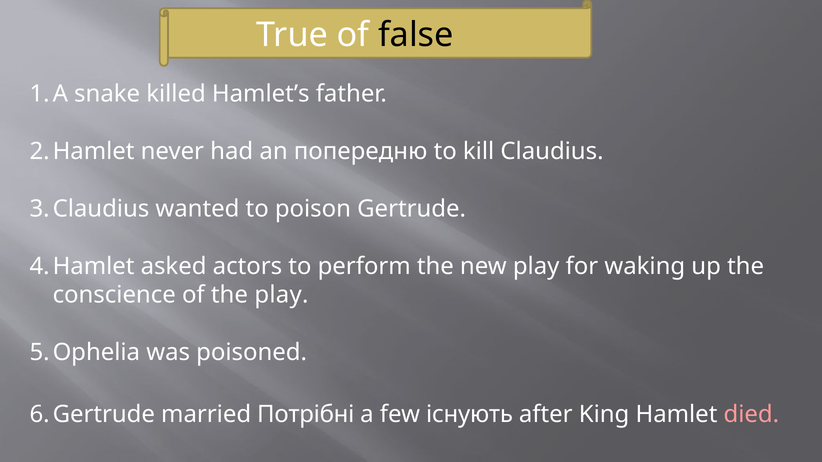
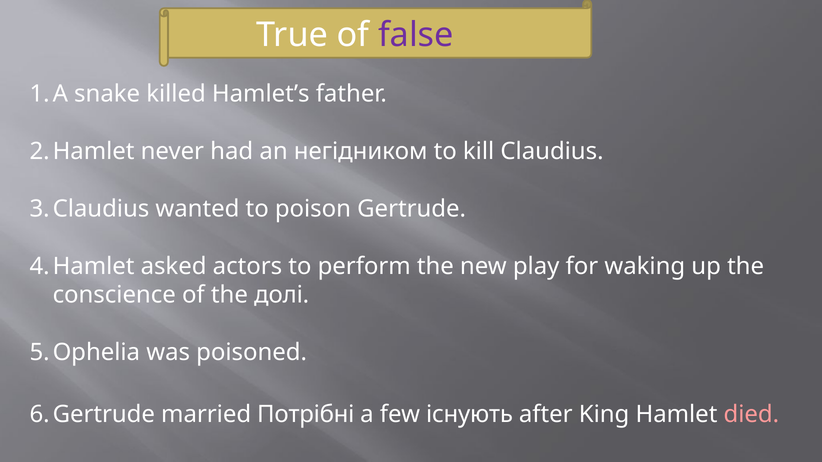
false colour: black -> purple (416, 35)
попередню: попередню -> негідником (361, 151)
the play: play -> долі (282, 295)
